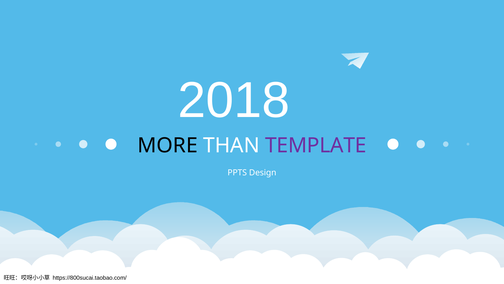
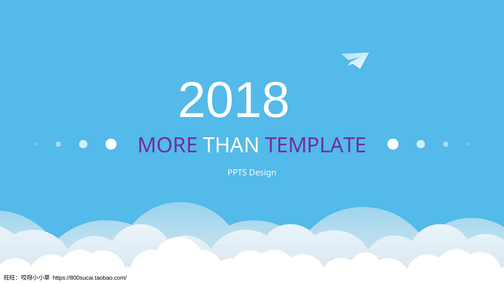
MORE colour: black -> purple (168, 145)
